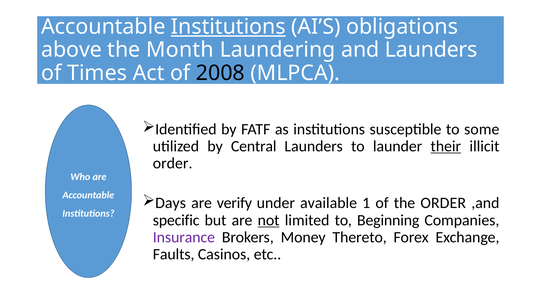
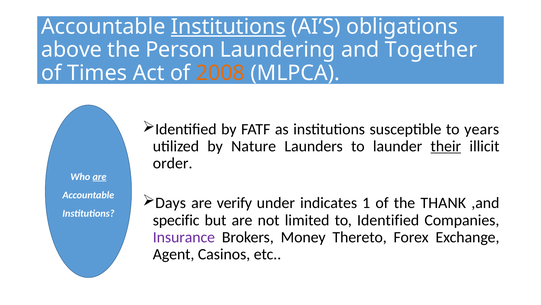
Month: Month -> Person (180, 50)
and Launders: Launders -> Together (431, 50)
2008 colour: black -> orange (220, 73)
some: some -> years (482, 129)
Central: Central -> Nature (254, 146)
are underline: none -> present (99, 176)
available: available -> indicates (329, 203)
the ORDER: ORDER -> THANK (443, 203)
not underline: present -> none (269, 220)
to Beginning: Beginning -> Identified (388, 220)
Faults: Faults -> Agent (174, 254)
